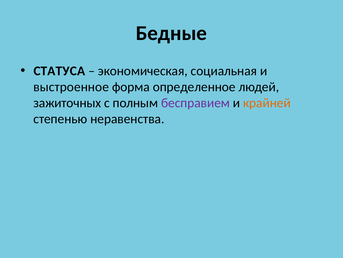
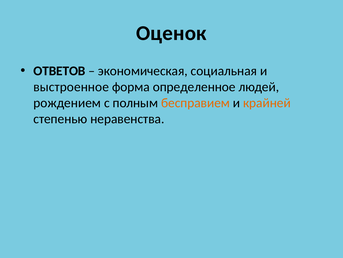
Бедные: Бедные -> Оценок (171, 33)
СТАТУСА: СТАТУСА -> ОТВЕТОВ (59, 71)
зажиточных: зажиточных -> рождением (67, 103)
бесправием colour: purple -> orange (196, 103)
